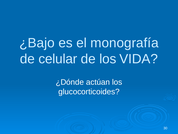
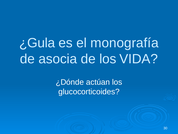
¿Bajo: ¿Bajo -> ¿Gula (37, 43)
celular: celular -> asocia (58, 59)
